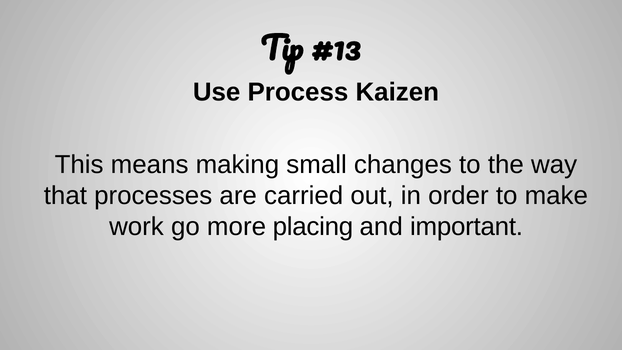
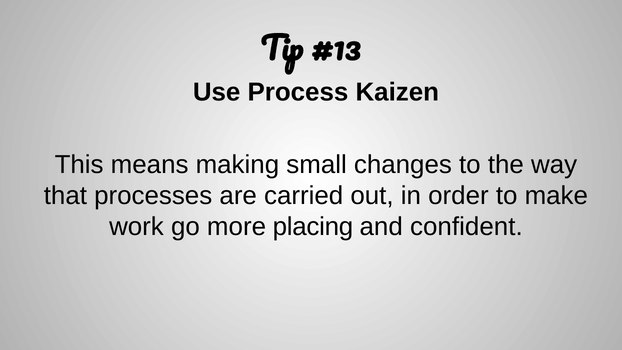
important: important -> confident (466, 227)
